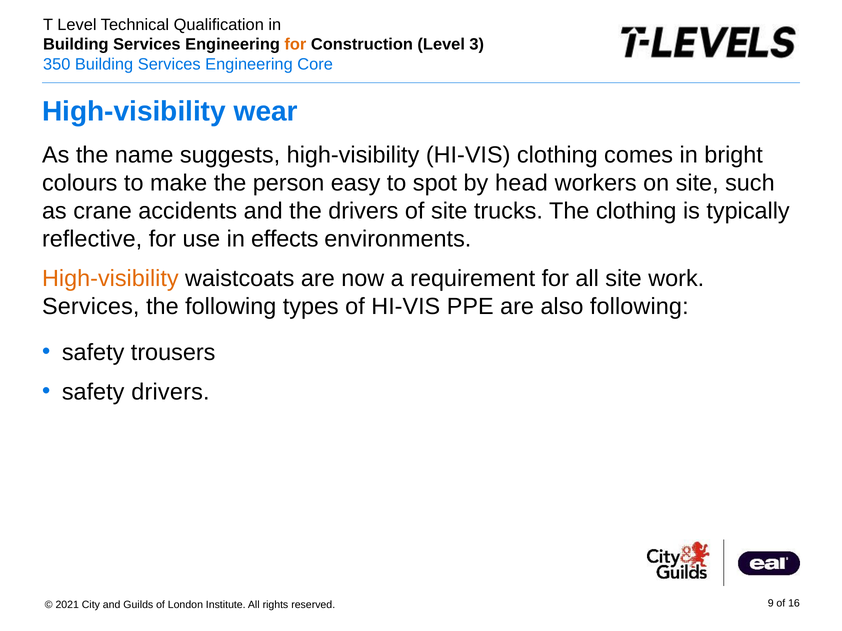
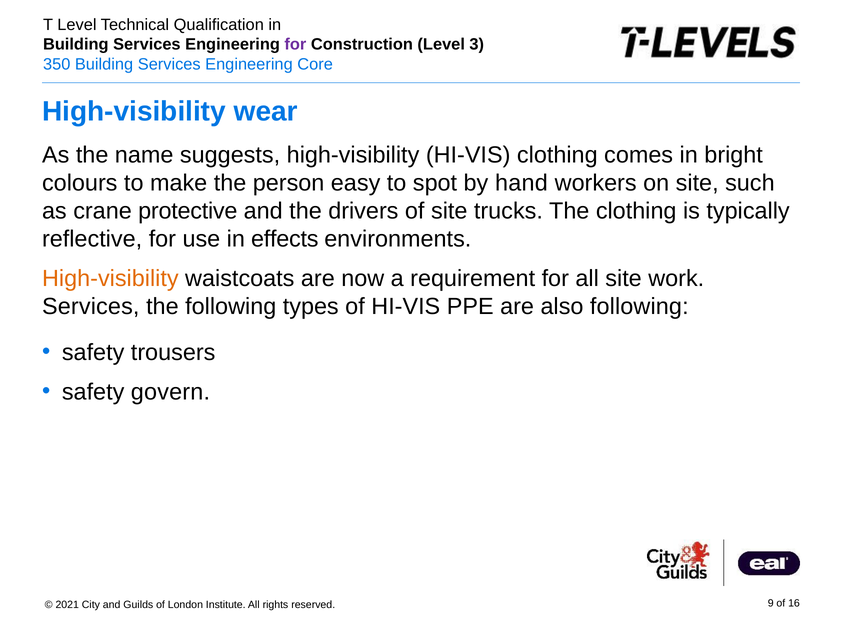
for colour: orange -> purple (295, 45)
head: head -> hand (521, 183)
accidents: accidents -> protective (188, 211)
safety drivers: drivers -> govern (170, 392)
